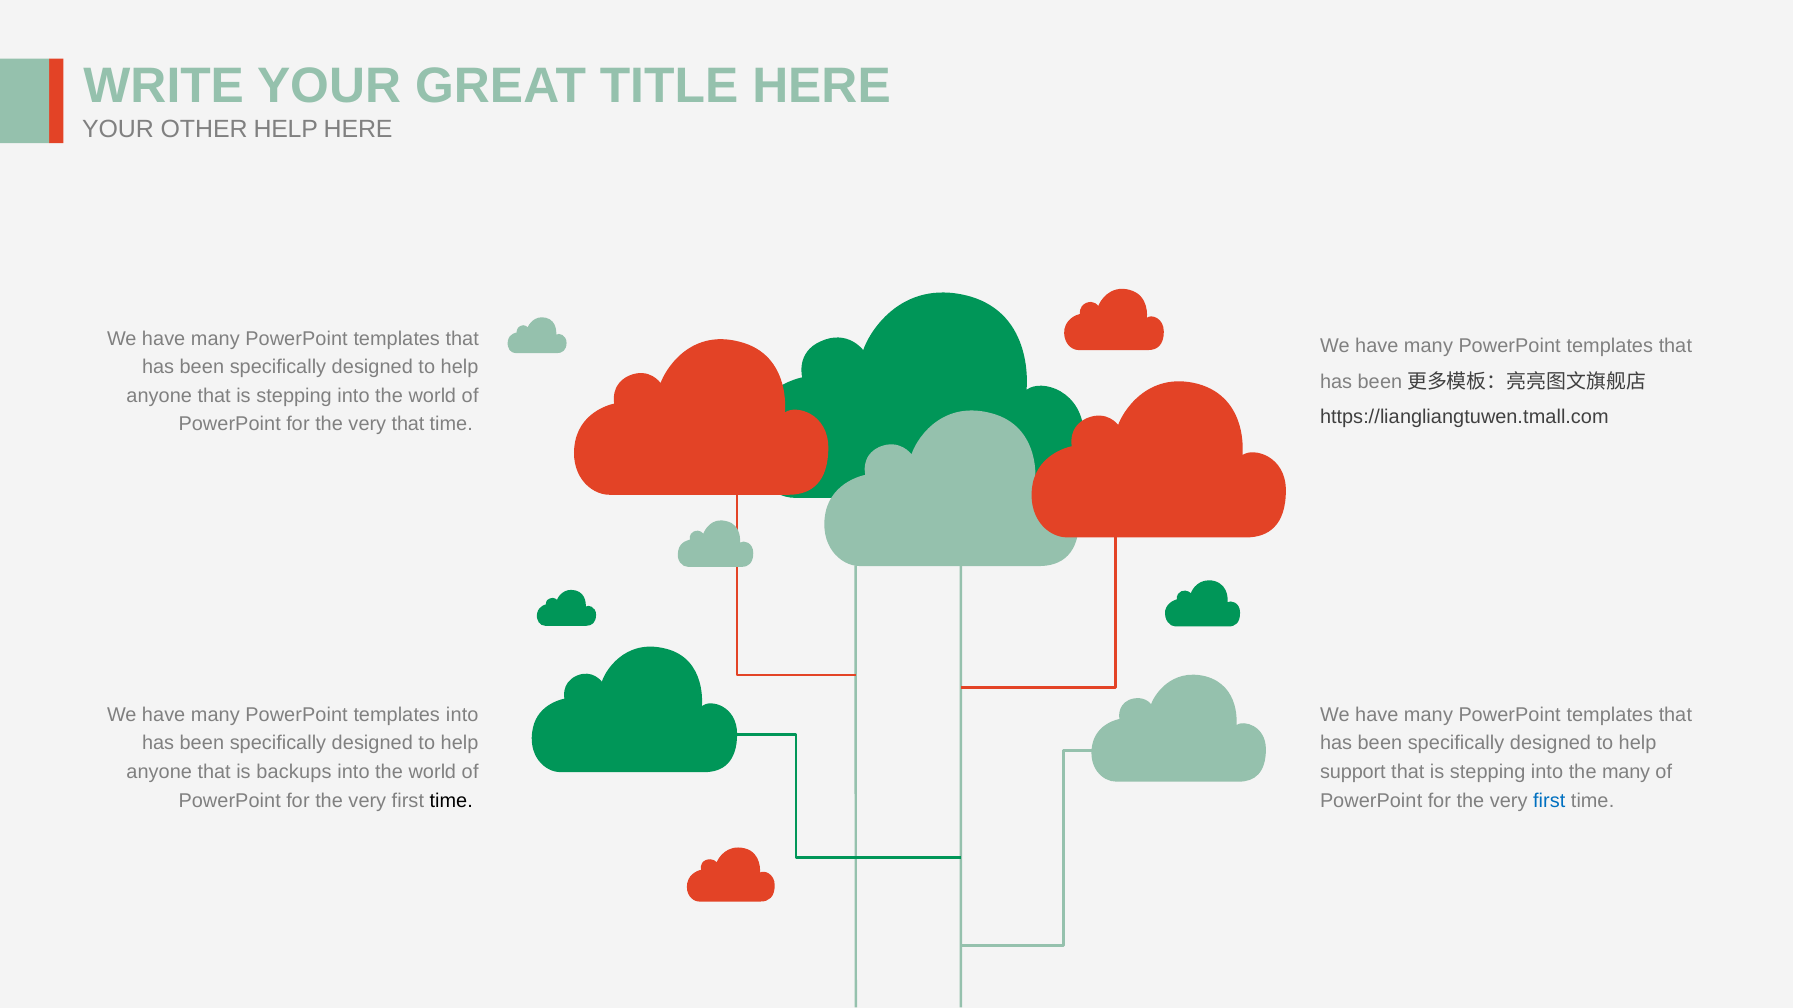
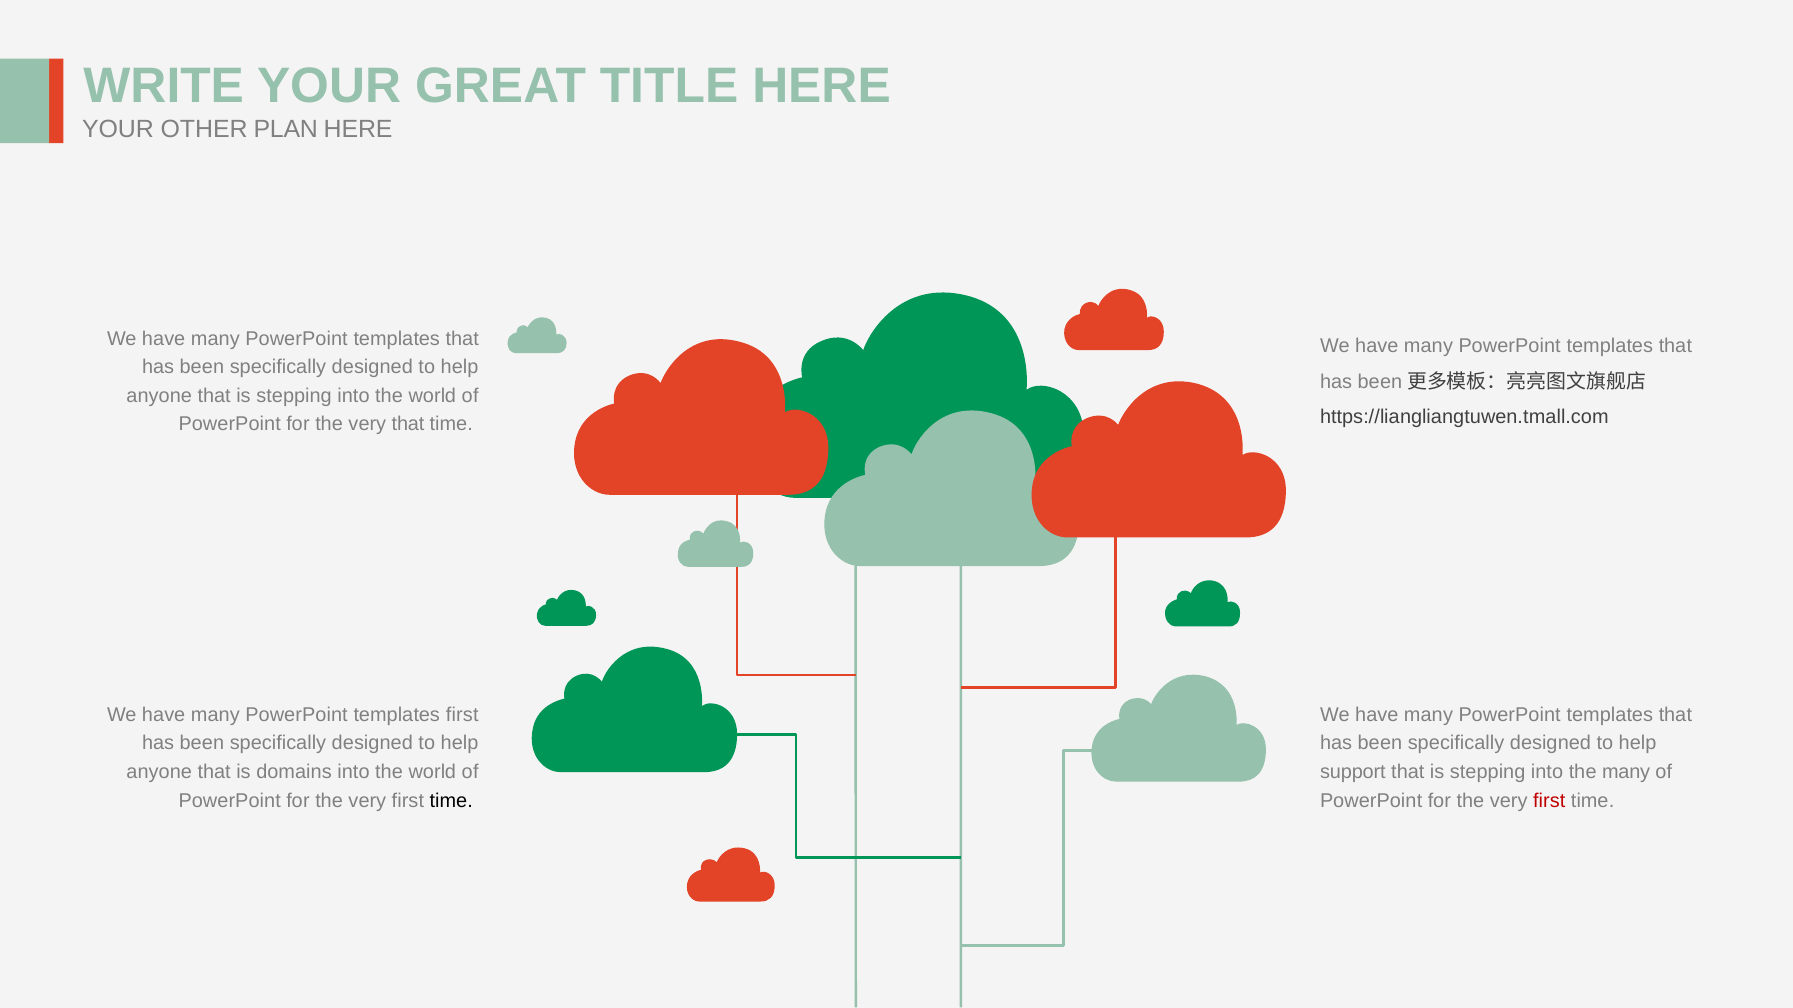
OTHER HELP: HELP -> PLAN (286, 129)
templates into: into -> first (462, 715)
backups: backups -> domains (294, 772)
first colour: blue -> red (1549, 801)
